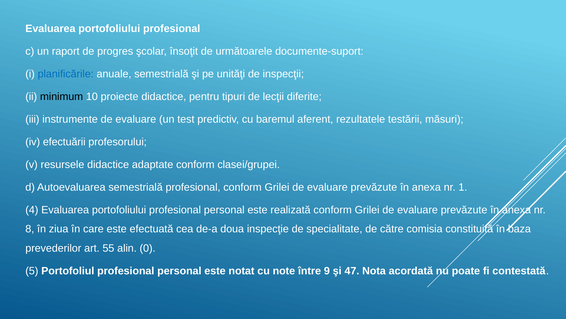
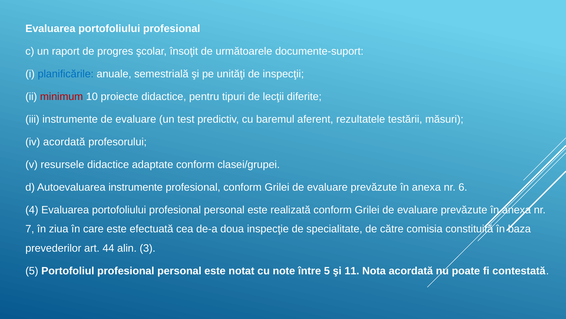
minimum colour: black -> red (62, 96)
iv efectuării: efectuării -> acordată (64, 142)
Autoevaluarea semestrială: semestrială -> instrumente (136, 187)
1: 1 -> 6 (463, 187)
8: 8 -> 7 (30, 229)
55: 55 -> 44 (108, 248)
0: 0 -> 3 (148, 248)
între 9: 9 -> 5 (327, 270)
47: 47 -> 11 (352, 270)
